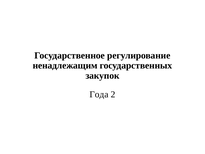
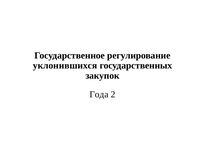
ненадлежащим: ненадлежащим -> уклонившихся (65, 65)
